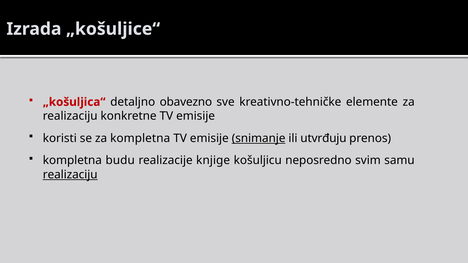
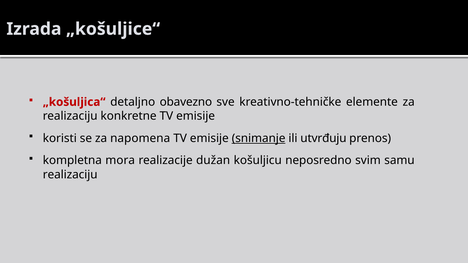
za kompletna: kompletna -> napomena (140, 138)
budu: budu -> mora (120, 161)
knjige: knjige -> dužan (213, 161)
realizaciju underline: present -> none (70, 175)
